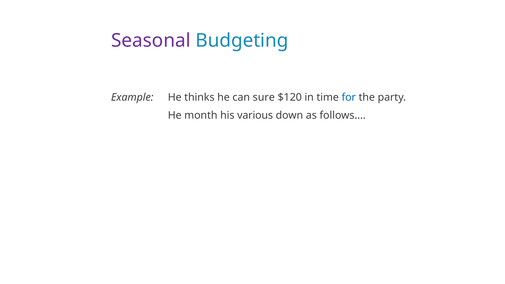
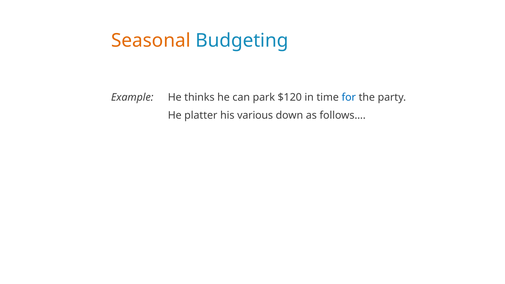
Seasonal colour: purple -> orange (151, 40)
sure: sure -> park (264, 97)
month: month -> platter (201, 115)
